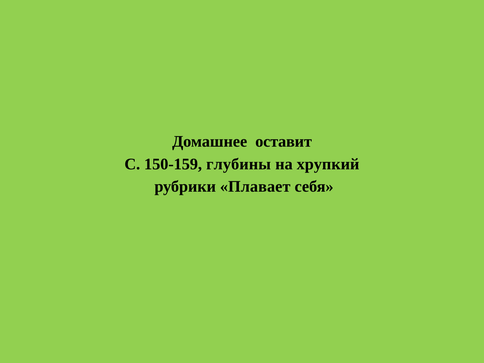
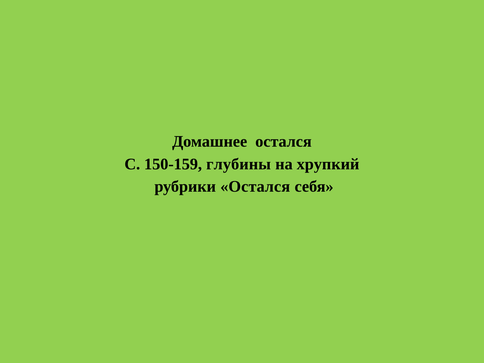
Домашнее оставит: оставит -> остался (283, 141)
рубрики Плавает: Плавает -> Остался (255, 187)
